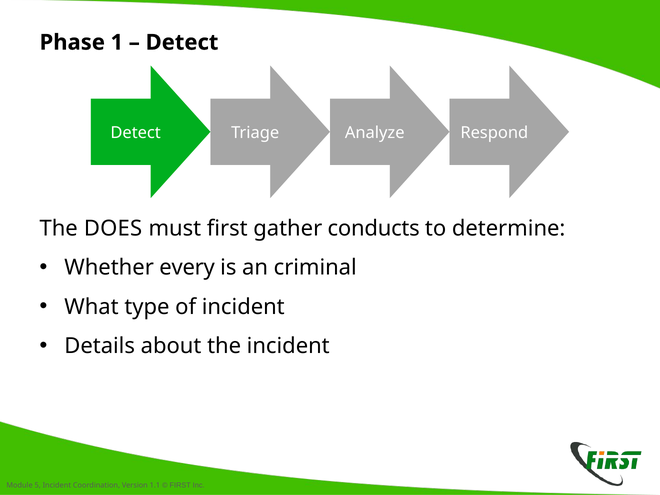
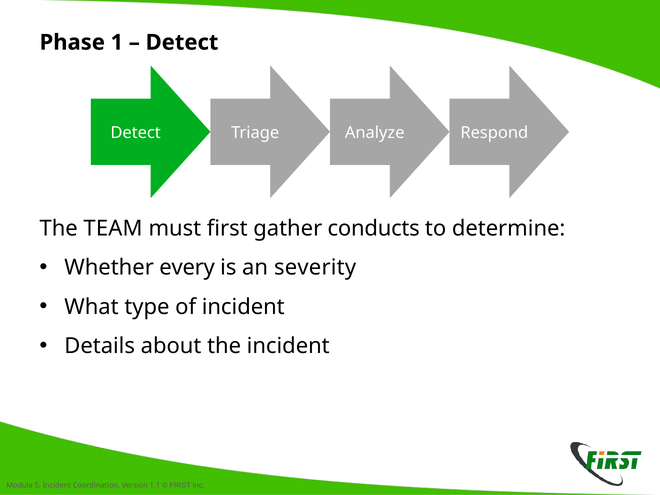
DOES: DOES -> TEAM (113, 228)
criminal: criminal -> severity (315, 268)
